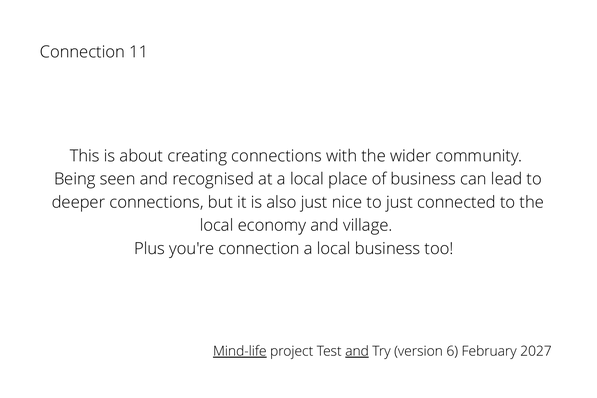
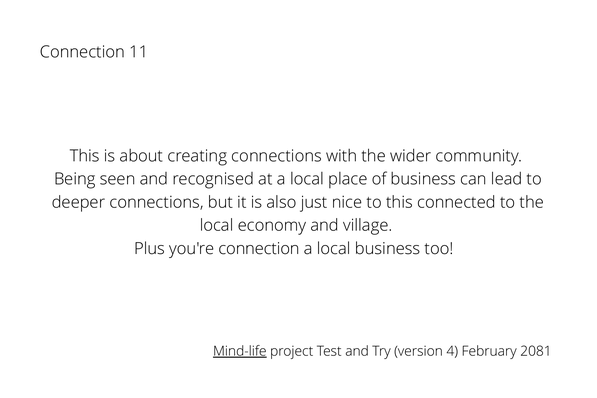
to just: just -> this (399, 202)
and underline: present -> none (357, 351)
6: 6 -> 4 (452, 351)
2027: 2027 -> 2081 (536, 351)
